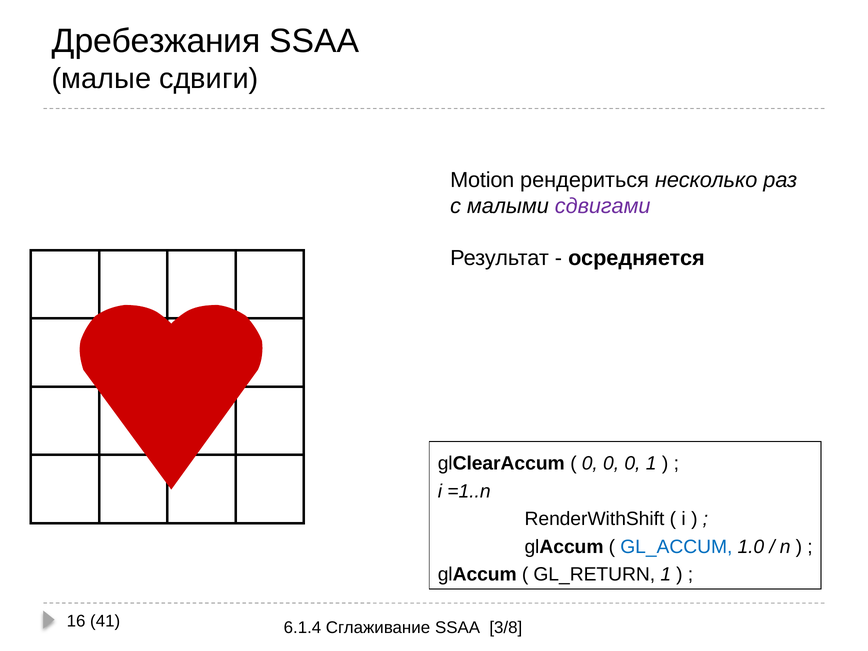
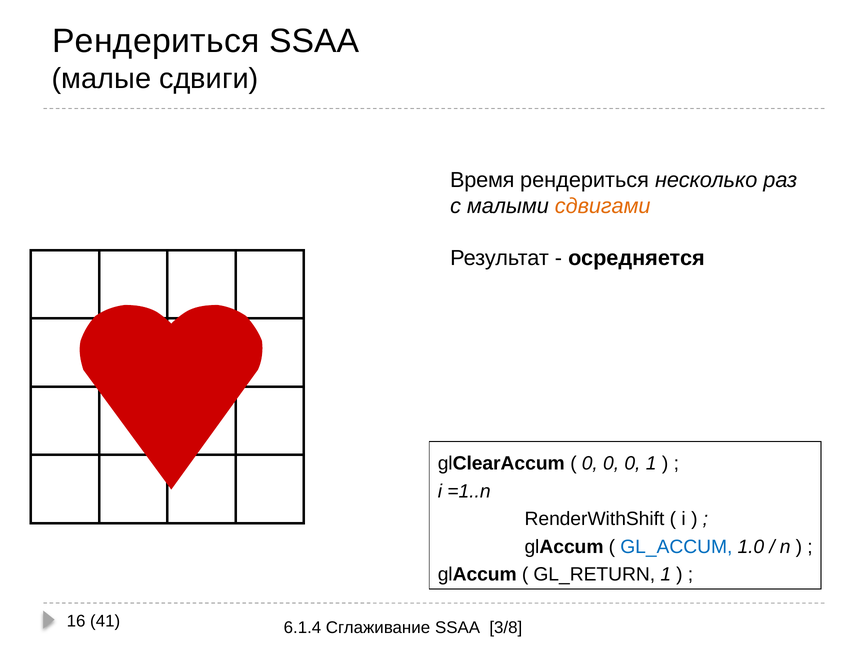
Дребезжания: Дребезжания -> Рендериться (156, 41)
Motion: Motion -> Время (482, 180)
сдвигами colour: purple -> orange (603, 206)
